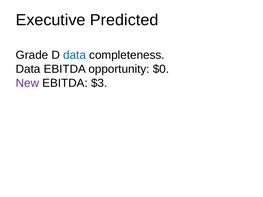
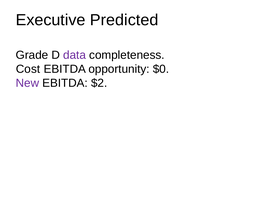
data colour: blue -> purple (75, 55)
Data: Data -> Cost (28, 69)
$3: $3 -> $2 (99, 83)
